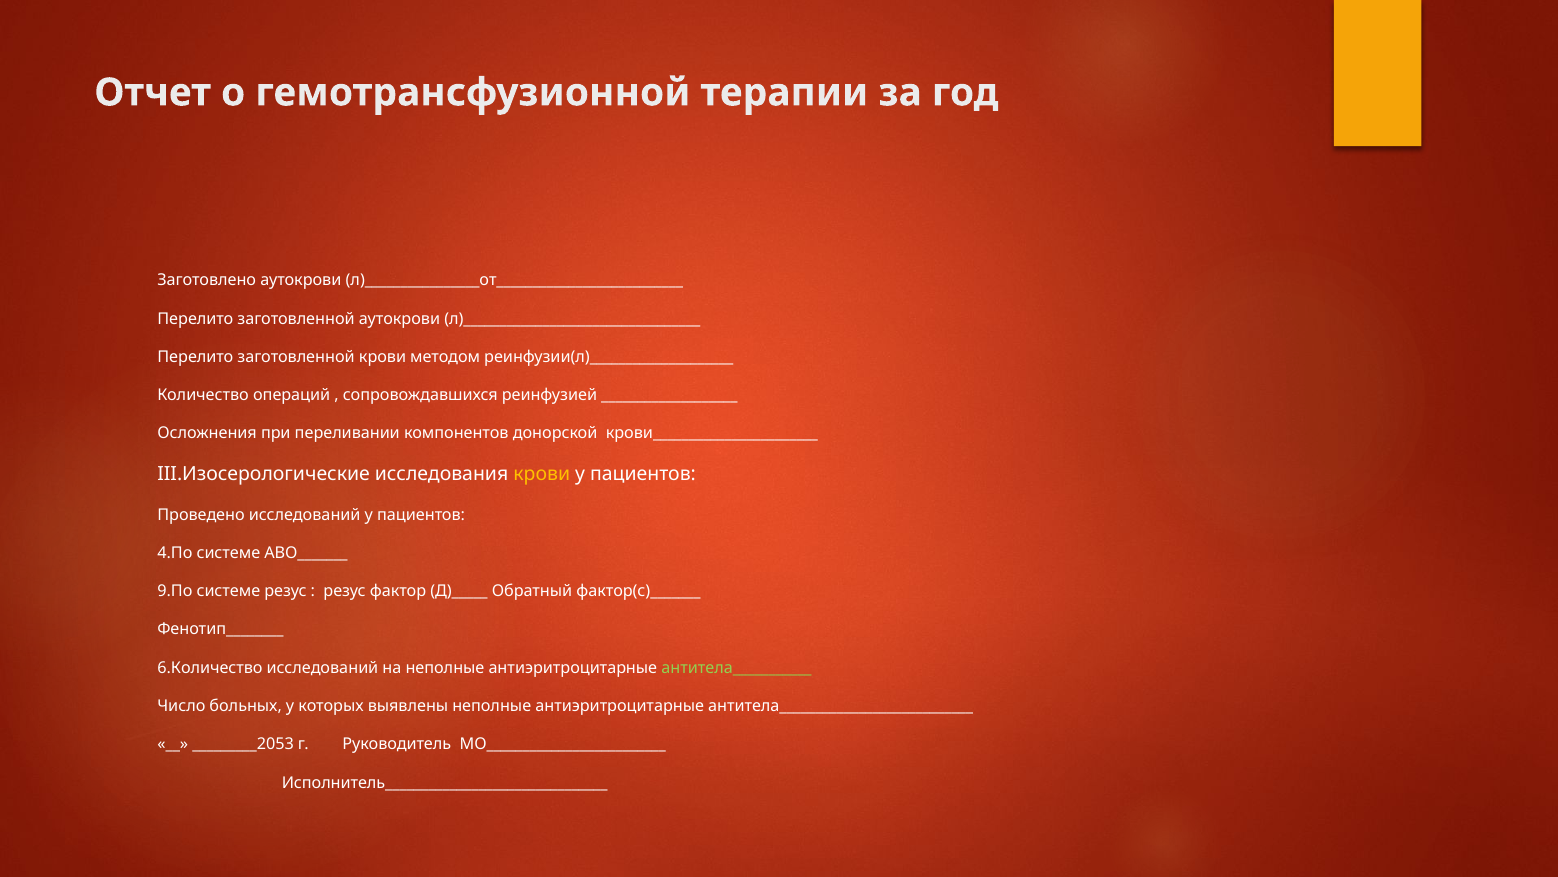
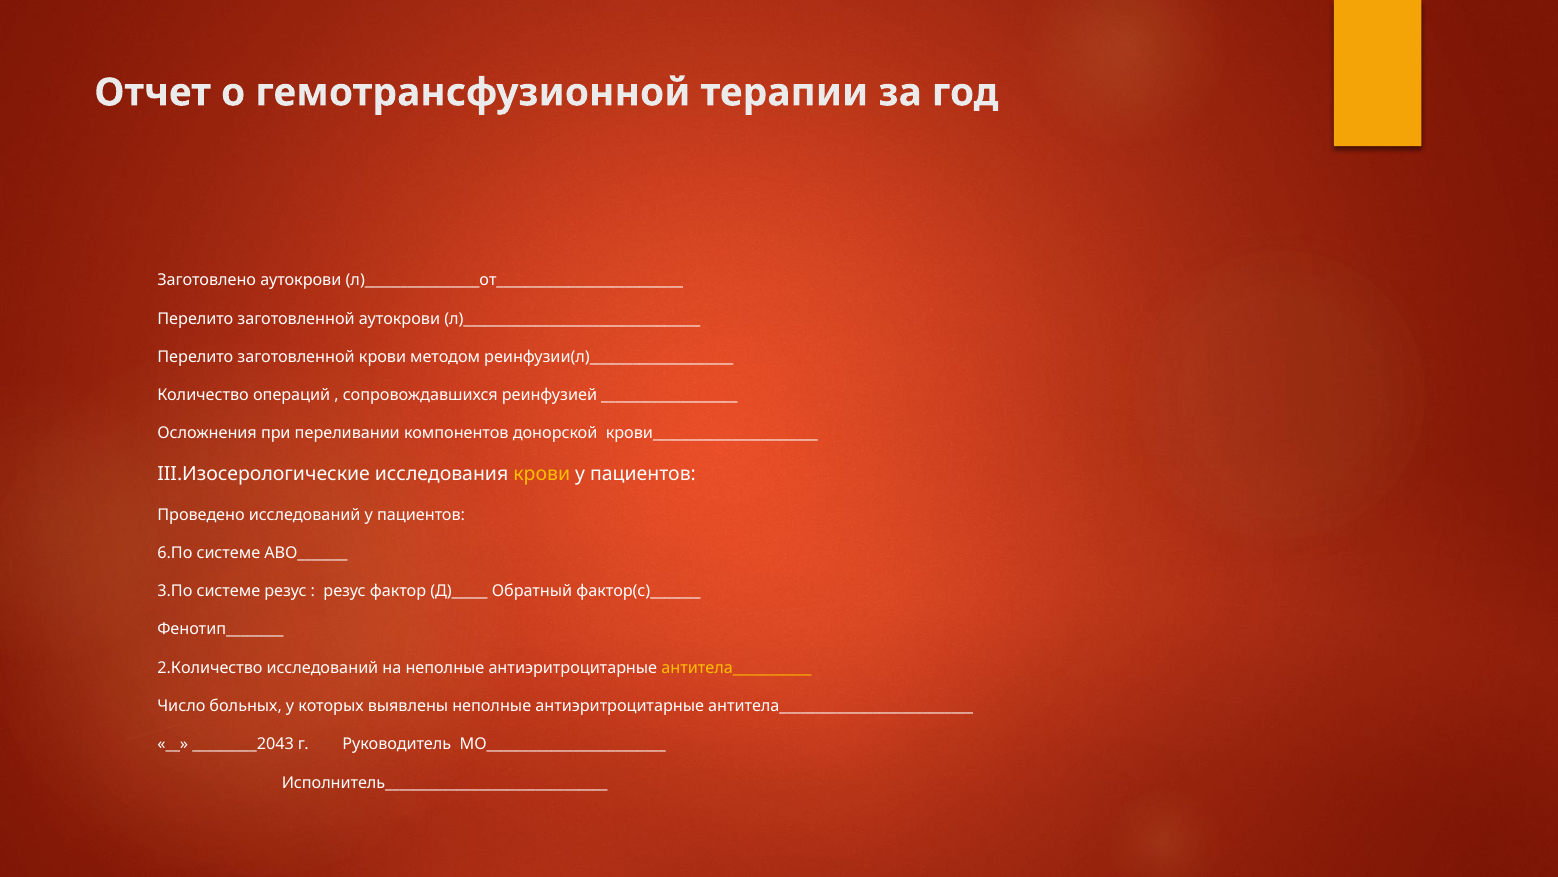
4.По: 4.По -> 6.По (175, 553)
9.По: 9.По -> 3.По (175, 591)
6.Количество: 6.Количество -> 2.Количество (210, 667)
антитела___________ colour: light green -> yellow (737, 667)
_________2053: _________2053 -> _________2043 (243, 744)
